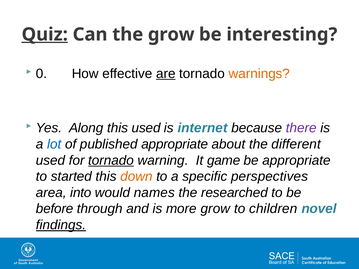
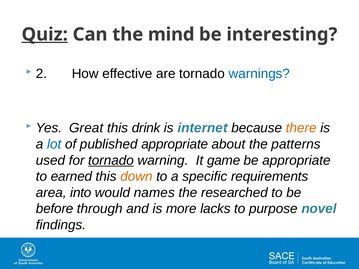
the grow: grow -> mind (171, 34)
0: 0 -> 2 (42, 74)
are underline: present -> none (166, 74)
warnings colour: orange -> blue (259, 74)
Along: Along -> Great (86, 128)
this used: used -> drink (146, 128)
there colour: purple -> orange (301, 128)
different: different -> patterns (296, 144)
started: started -> earned (71, 177)
perspectives: perspectives -> requirements (270, 177)
more grow: grow -> lacks (215, 209)
children: children -> purpose (273, 209)
findings underline: present -> none (61, 225)
